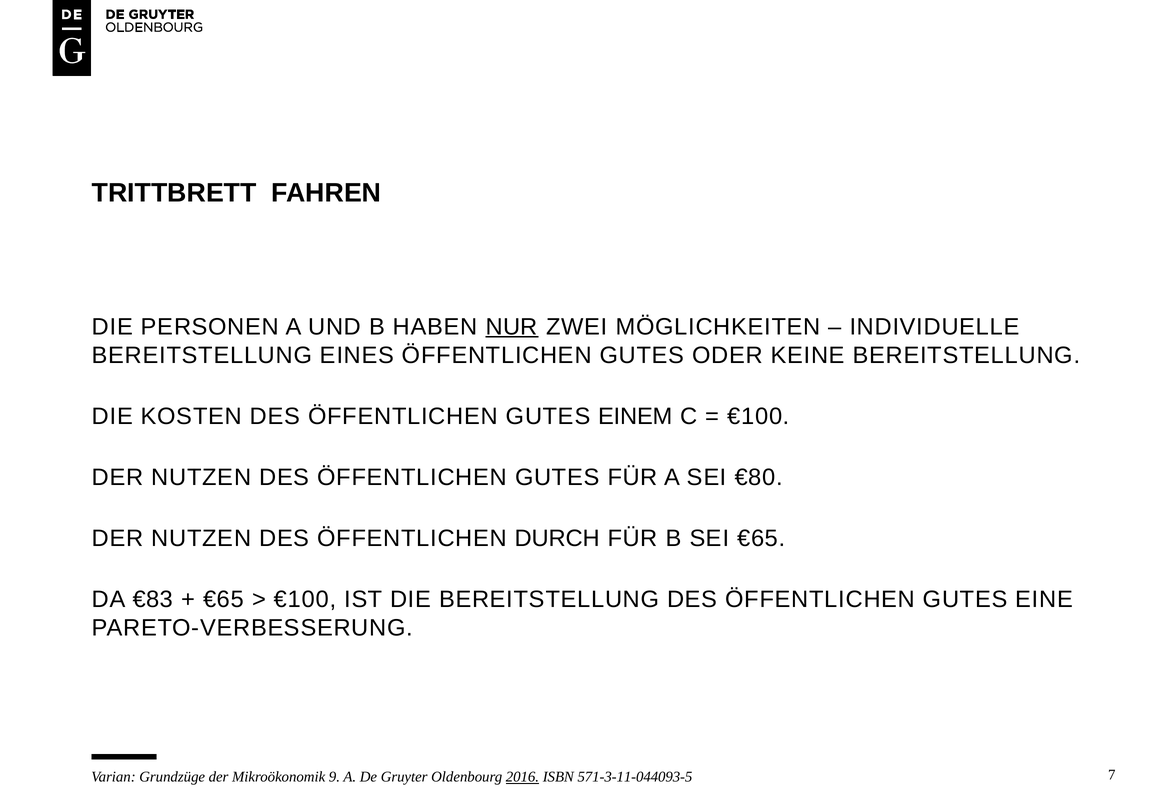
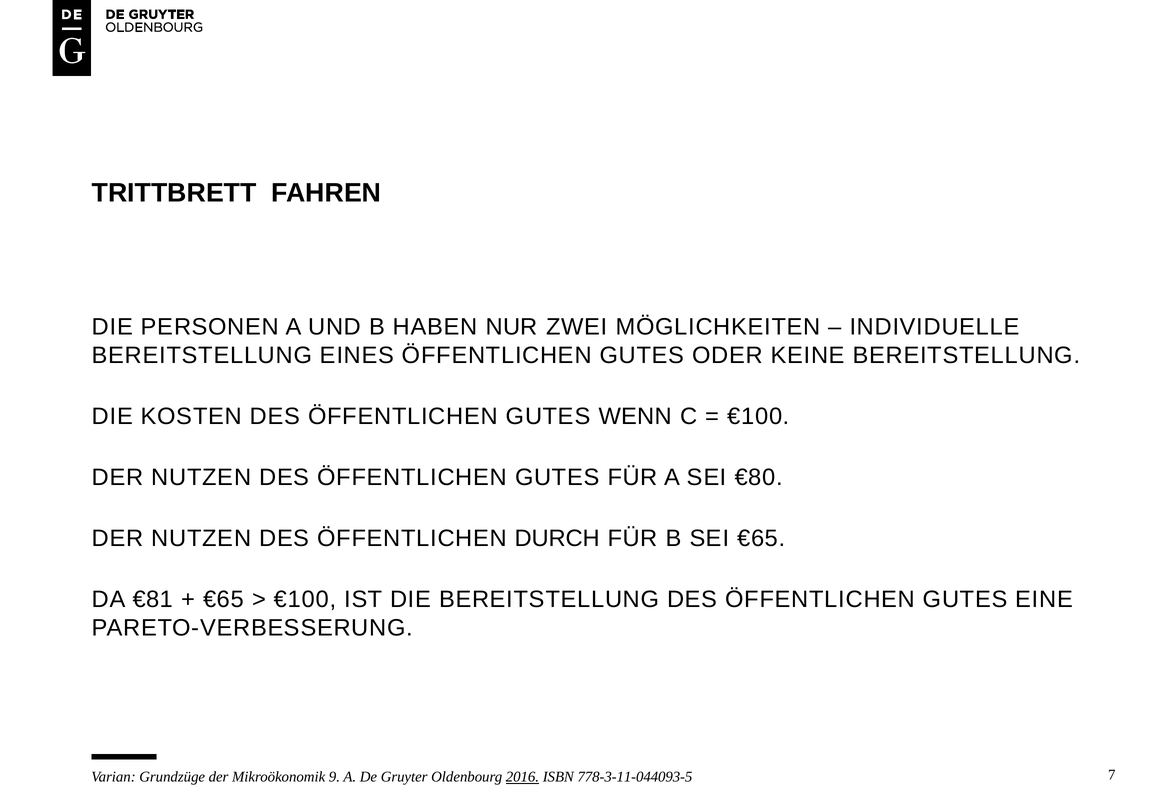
NUR underline: present -> none (512, 327)
EINEM: EINEM -> WENN (635, 417)
€83: €83 -> €81 (153, 600)
571-3-11-044093-5: 571-3-11-044093-5 -> 778-3-11-044093-5 (635, 778)
